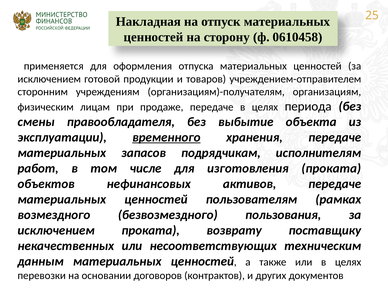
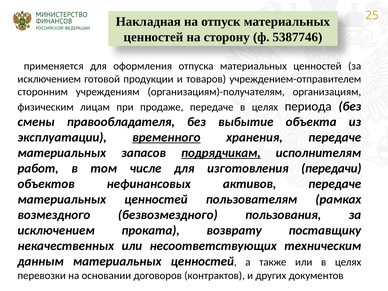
0610458: 0610458 -> 5387746 (298, 37)
подрядчикам underline: none -> present (221, 153)
изготовления проката: проката -> передачи (331, 168)
